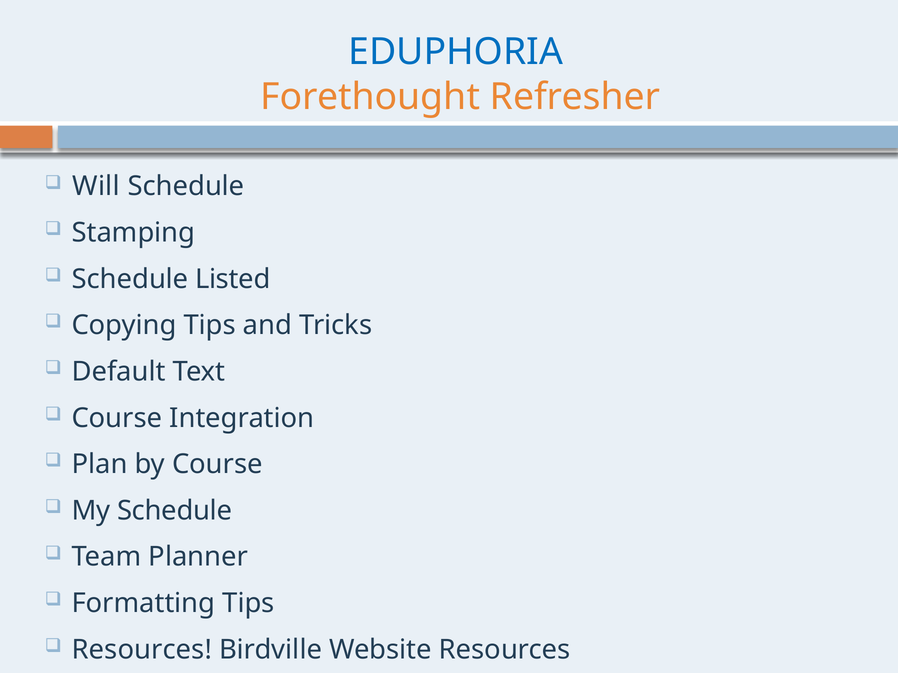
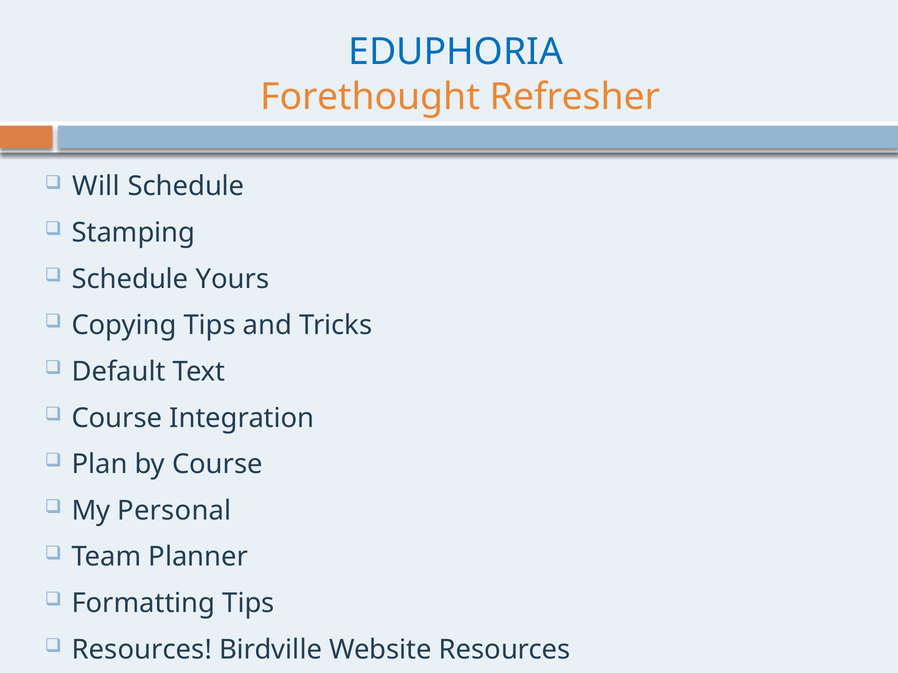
Listed: Listed -> Yours (233, 279)
My Schedule: Schedule -> Personal (174, 511)
